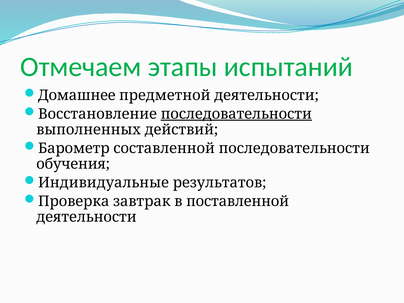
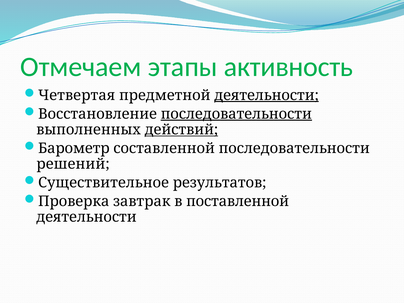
испытаний: испытаний -> активность (289, 67)
Домашнее: Домашнее -> Четвертая (77, 95)
деятельности underline: none -> present (267, 95)
действий underline: none -> present (181, 130)
обучения: обучения -> решений (73, 164)
Индивидуальные: Индивидуальные -> Существительное (104, 183)
